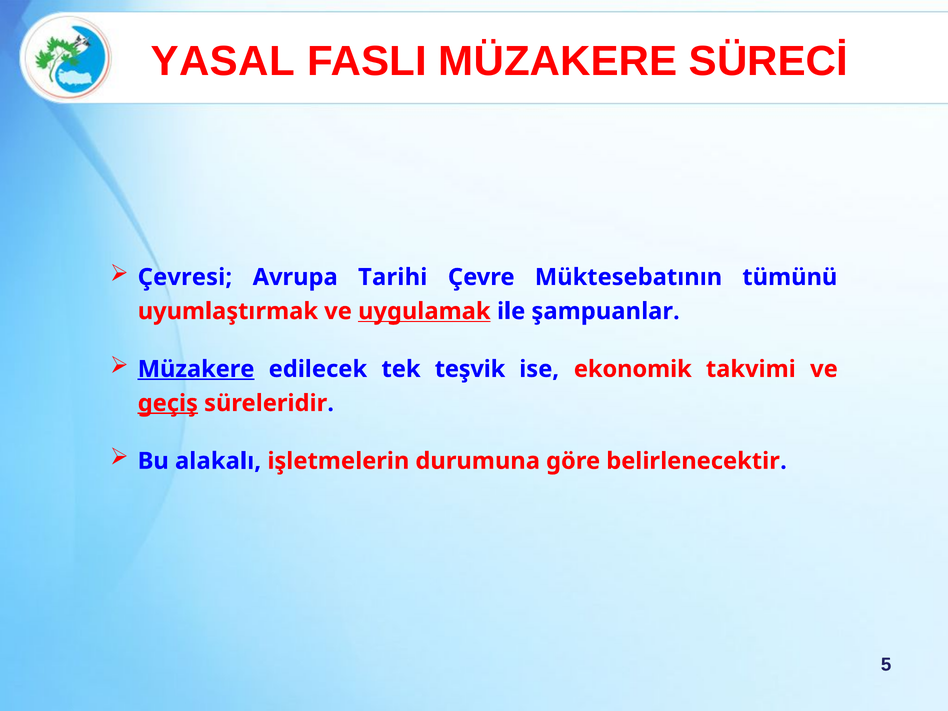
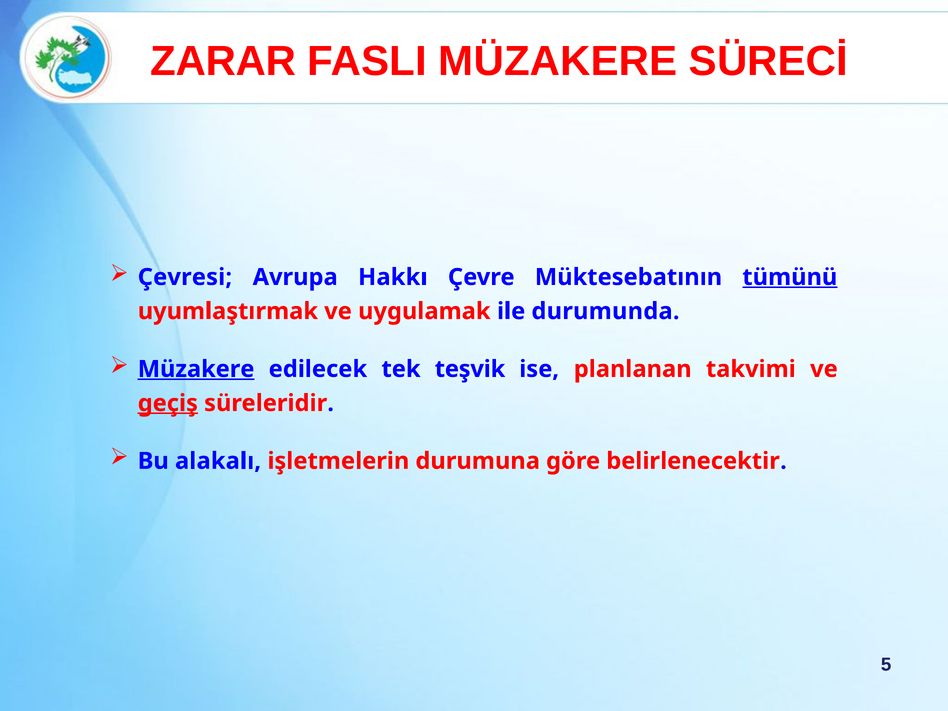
YASAL: YASAL -> ZARAR (223, 61)
Tarihi: Tarihi -> Hakkı (393, 277)
tümünü underline: none -> present (790, 277)
uygulamak underline: present -> none (424, 311)
şampuanlar: şampuanlar -> durumunda (605, 311)
ekonomik: ekonomik -> planlanan (633, 369)
